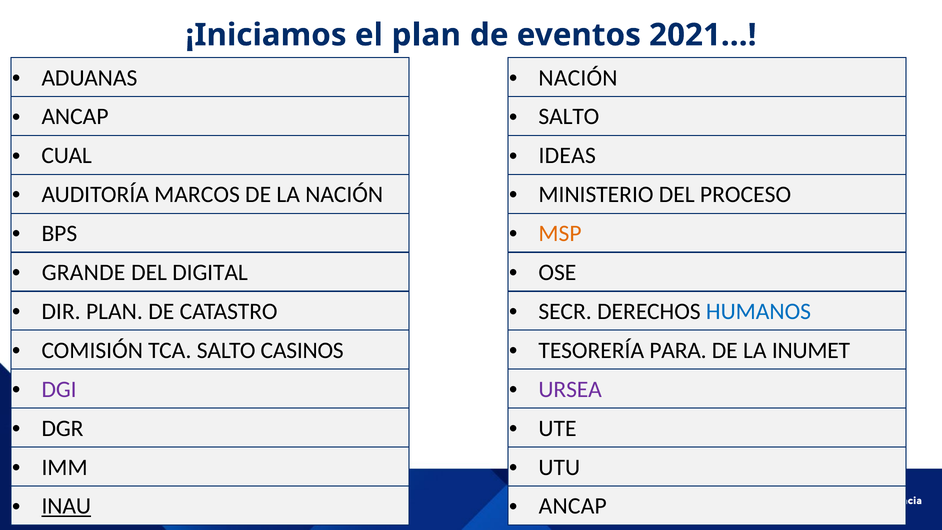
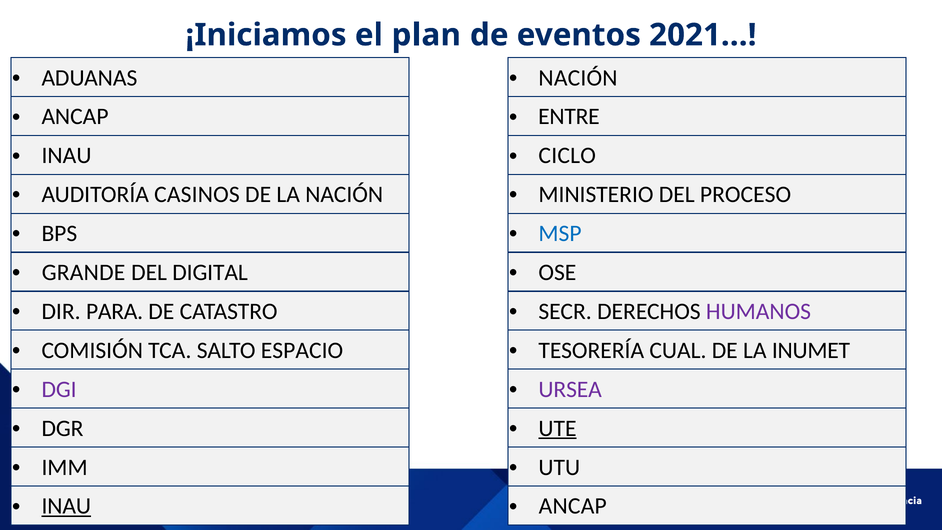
SALTO: SALTO -> ENTRE (569, 117)
CUAL: CUAL -> INAU (67, 156)
IDEAS: IDEAS -> CICLO (567, 156)
MARCOS: MARCOS -> CASINOS (197, 195)
MSP colour: orange -> blue (560, 234)
DIR PLAN: PLAN -> PARA (115, 311)
HUMANOS colour: blue -> purple (759, 311)
CASINOS: CASINOS -> ESPACIO (302, 350)
PARA: PARA -> CUAL (678, 350)
UTE underline: none -> present (558, 428)
